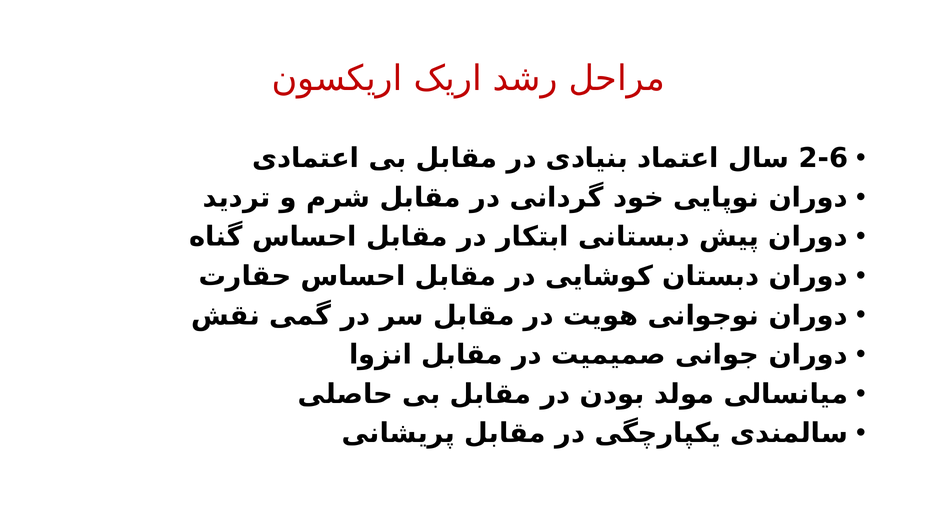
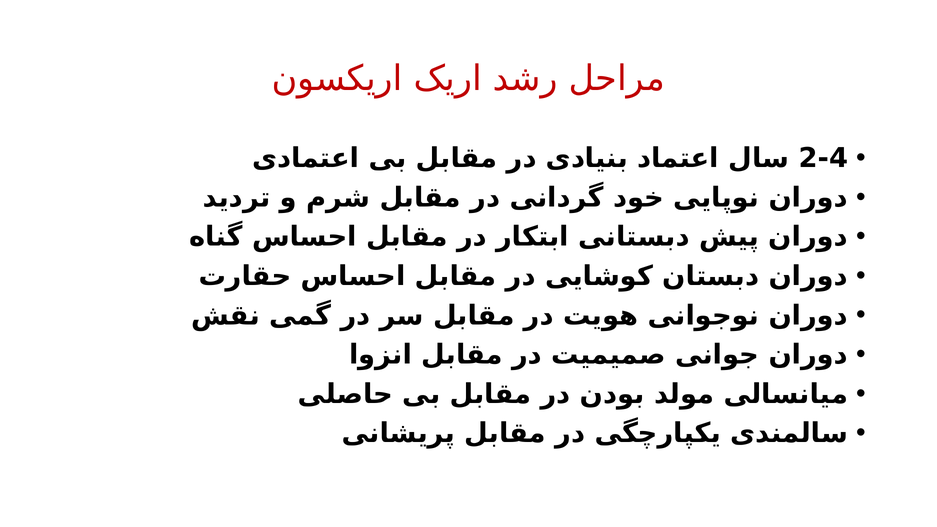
2-6: 2-6 -> 2-4 (823, 158)
